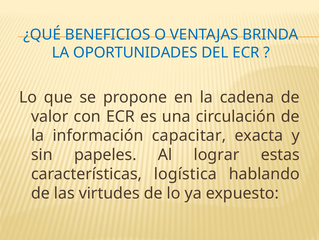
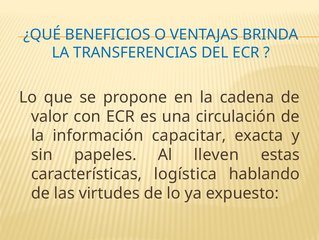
OPORTUNIDADES: OPORTUNIDADES -> TRANSFERENCIAS (135, 53)
lograr: lograr -> lleven (216, 154)
